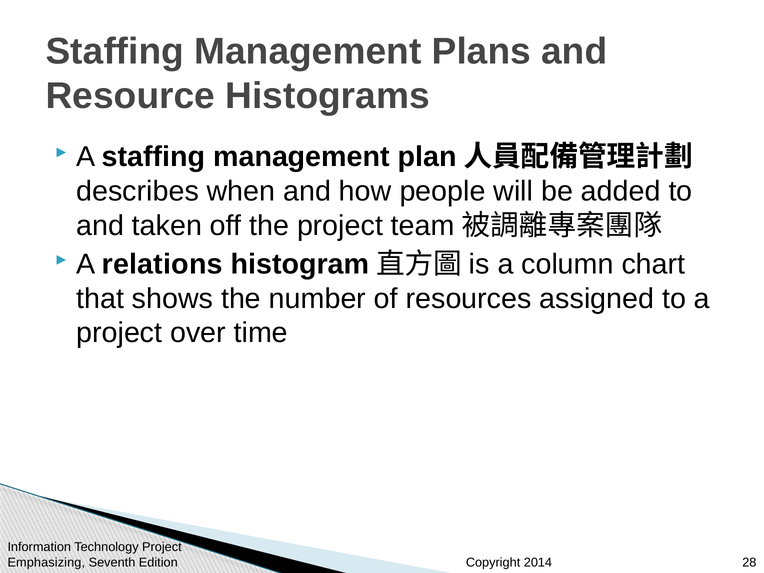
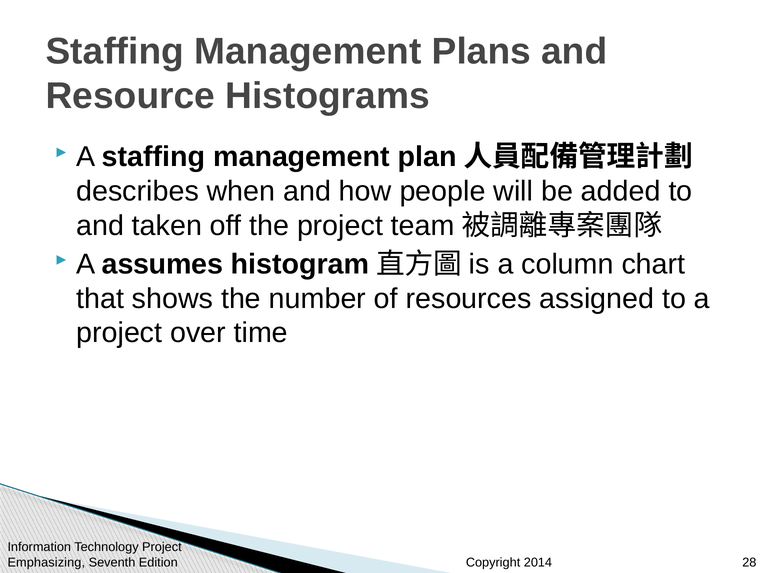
relations: relations -> assumes (162, 264)
